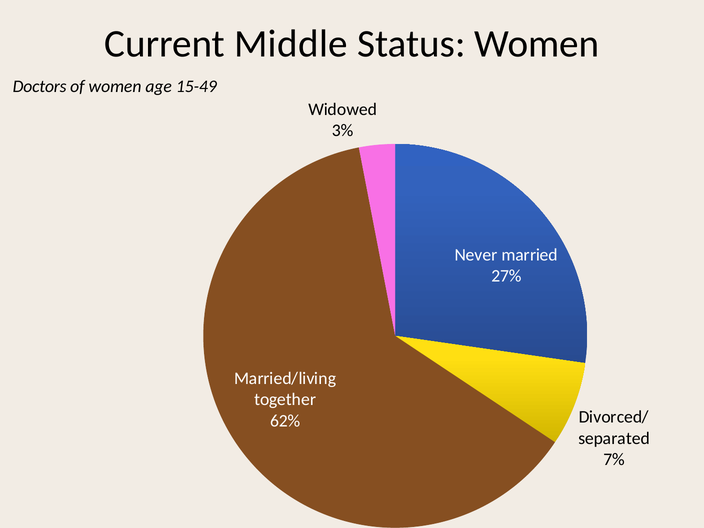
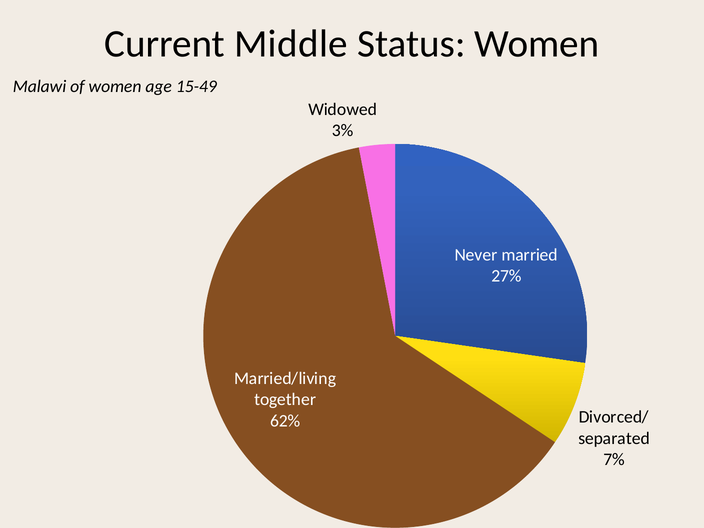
Doctors: Doctors -> Malawi (40, 87)
